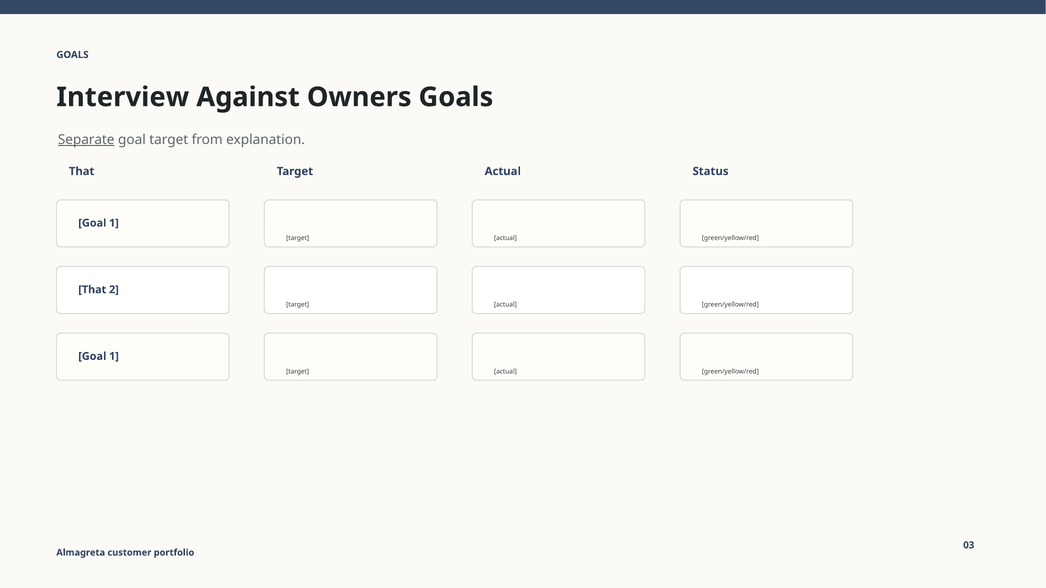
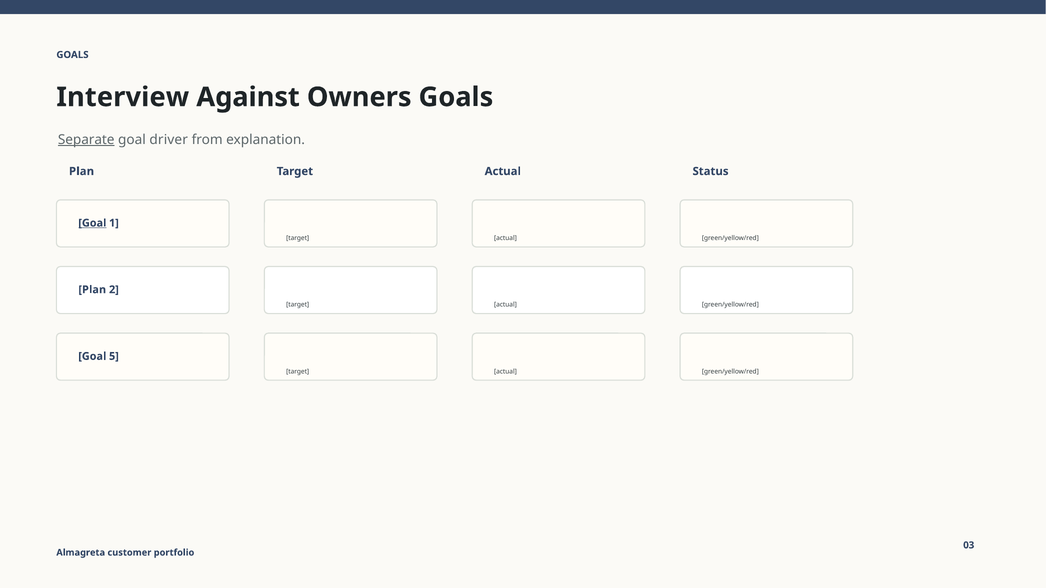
goal target: target -> driver (169, 140)
That: That -> Plan (82, 171)
Goal underline: none -> present (92, 223)
That: That -> Plan (92, 290)
1: 1 -> 5 (114, 356)
